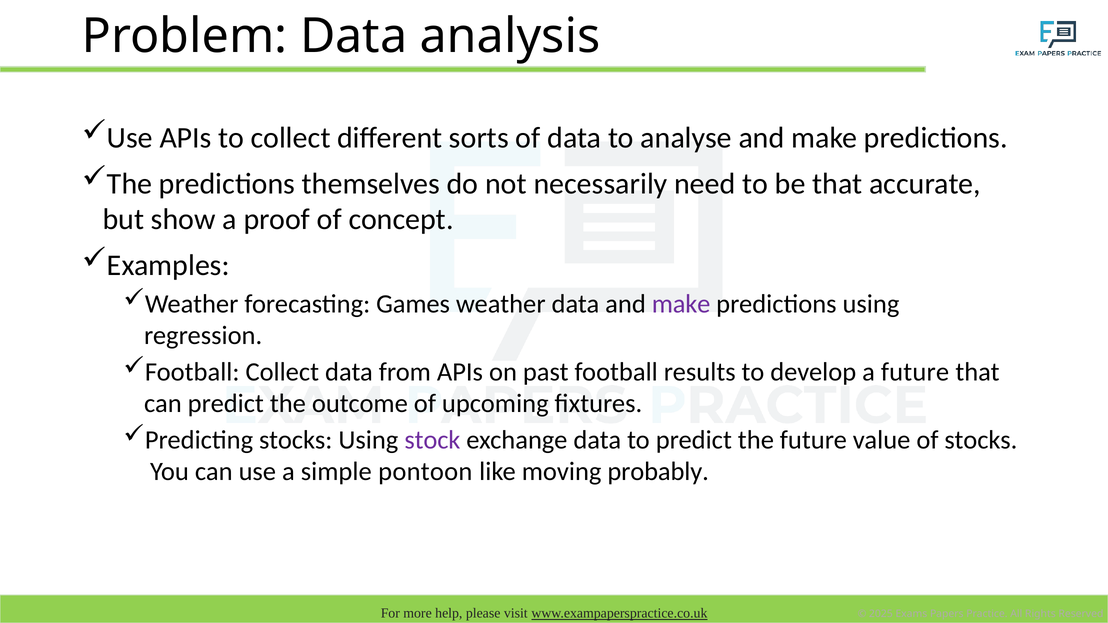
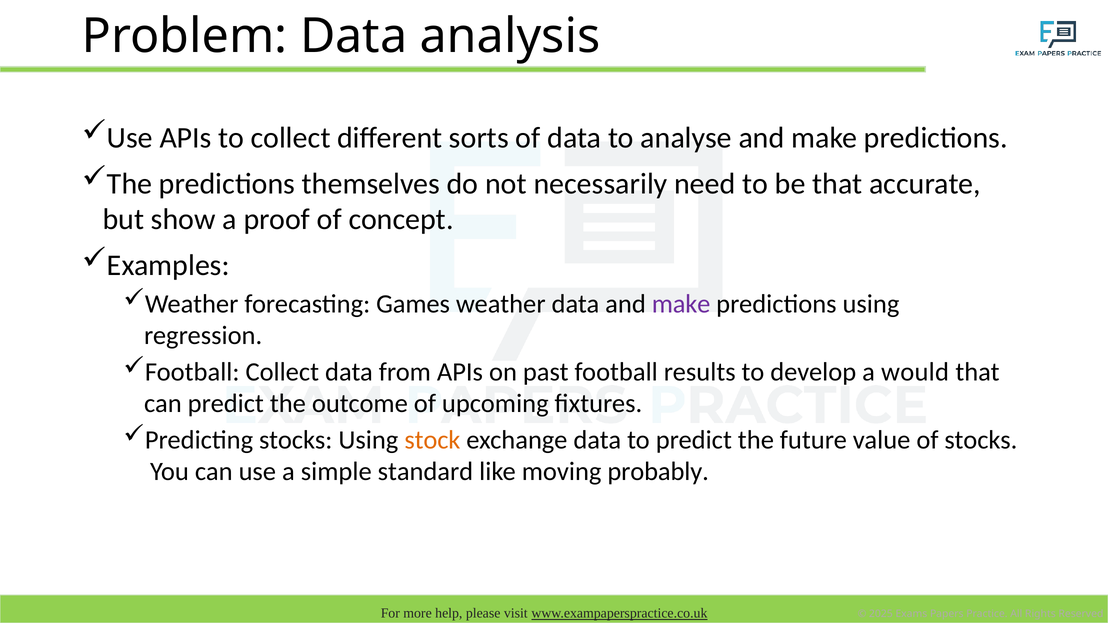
a future: future -> would (915, 372)
stock colour: purple -> orange (432, 440)
pontoon: pontoon -> standard (425, 472)
